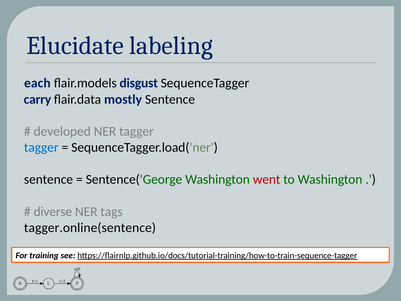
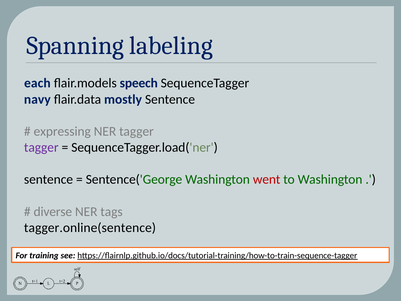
Elucidate: Elucidate -> Spanning (75, 46)
disgust: disgust -> speech (139, 83)
carry: carry -> navy (37, 99)
developed: developed -> expressing (62, 131)
tagger colour: blue -> purple (41, 147)
